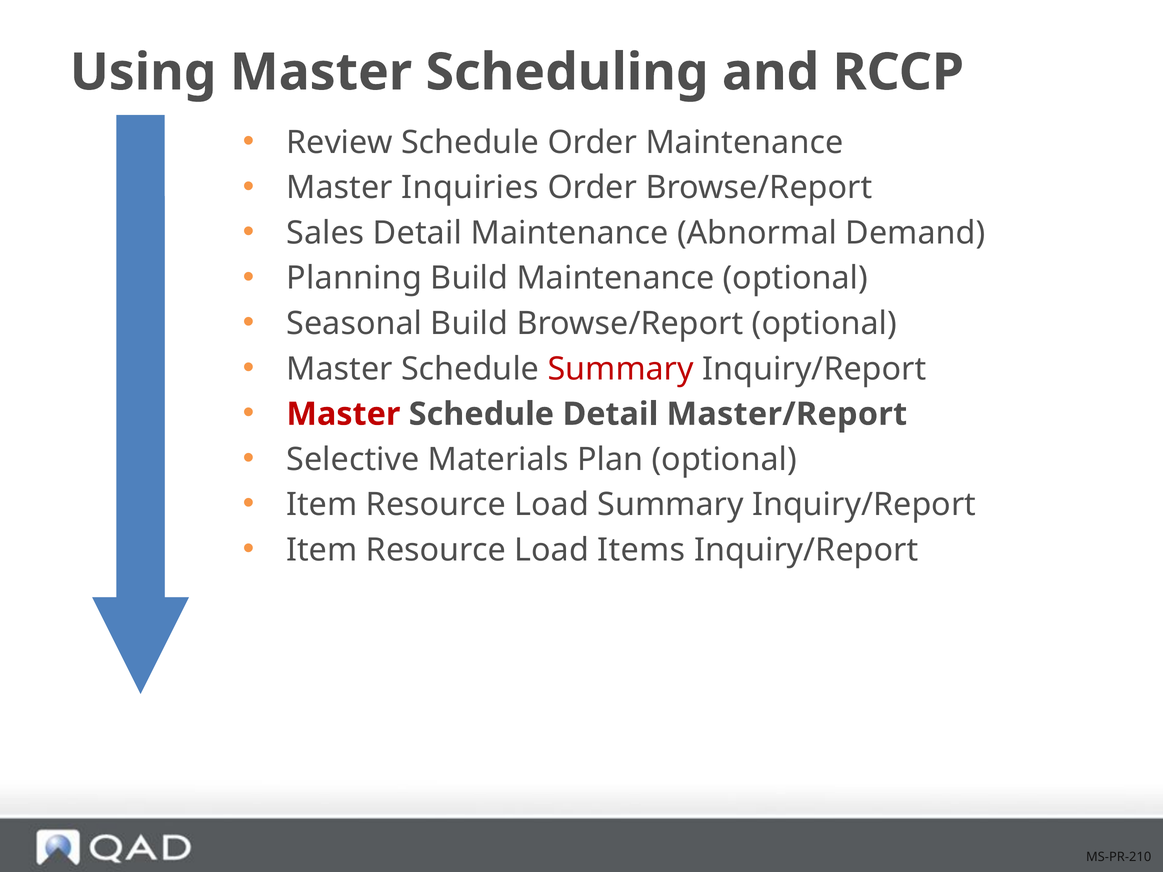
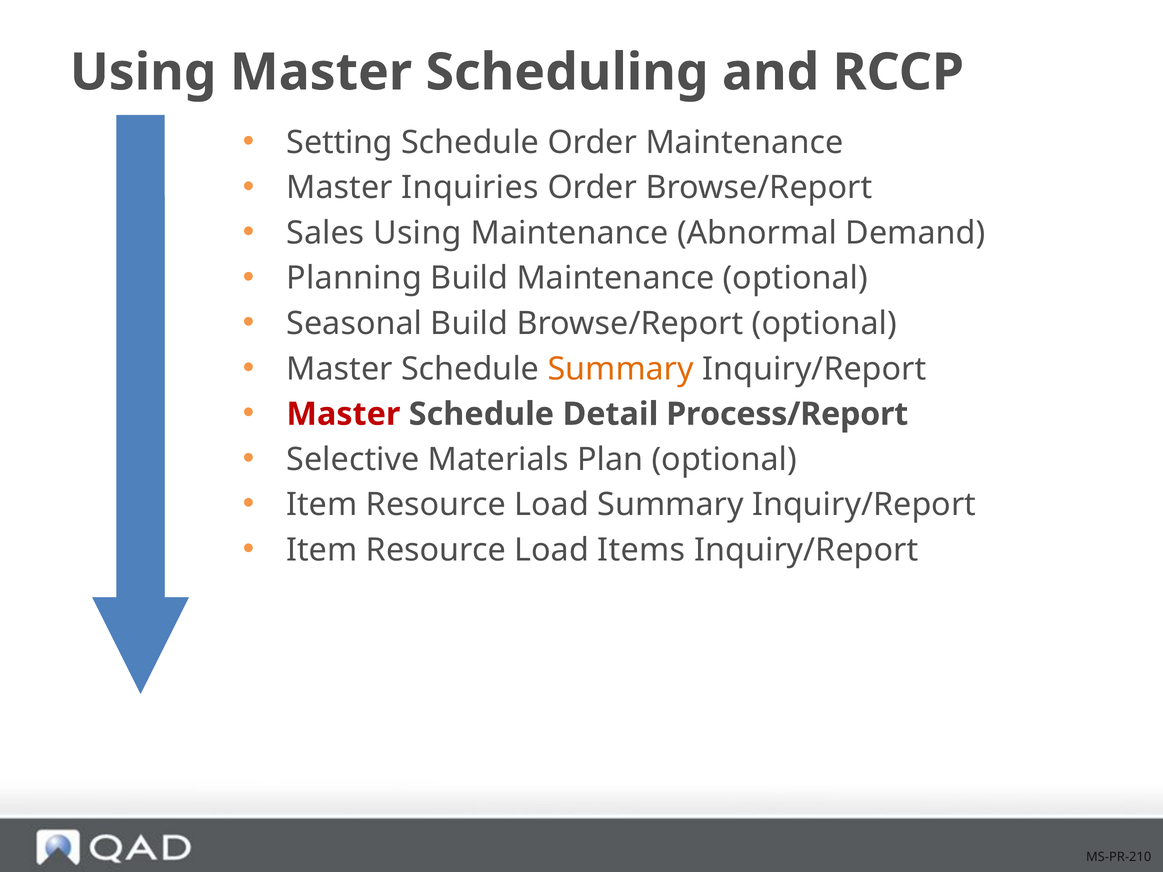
Review: Review -> Setting (340, 143)
Sales Detail: Detail -> Using (417, 233)
Summary colour: red -> orange (621, 369)
Master/Report: Master/Report -> Process/Report (787, 414)
